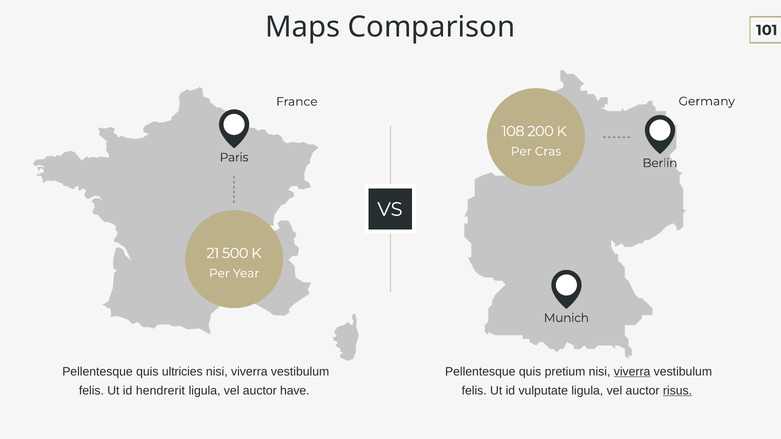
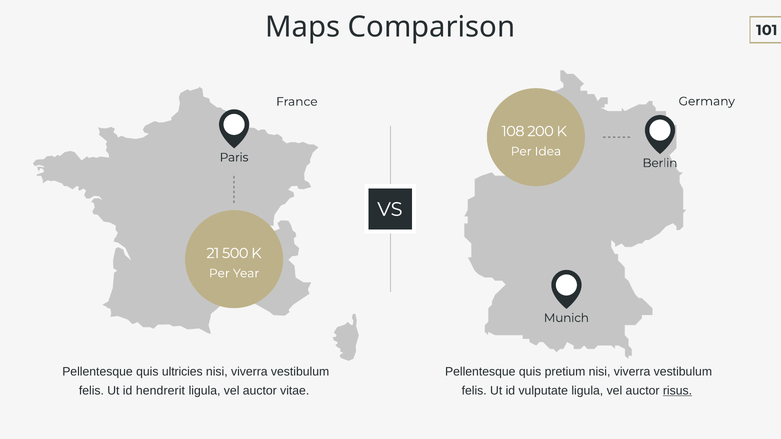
Cras: Cras -> Idea (548, 151)
viverra underline: present -> none (632, 372)
have: have -> vitae (295, 391)
